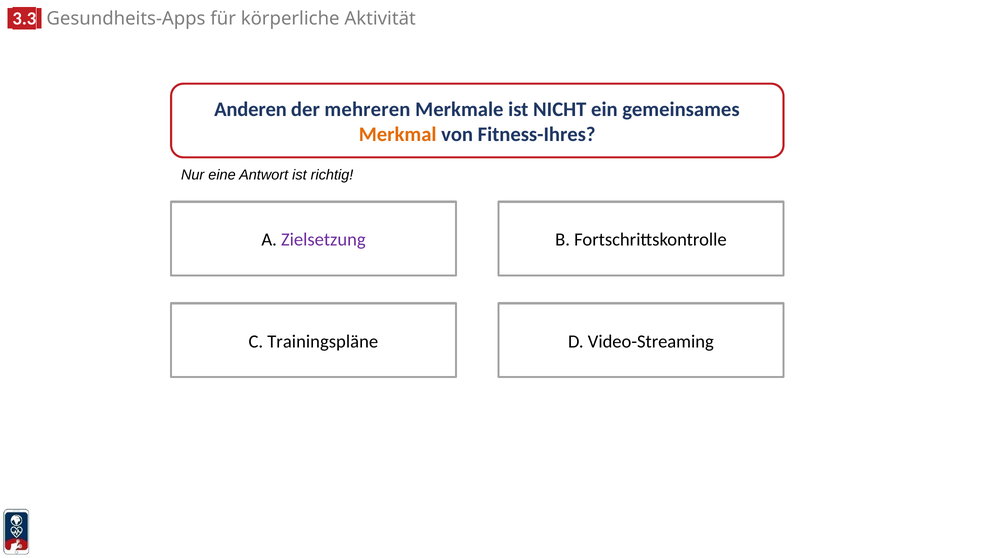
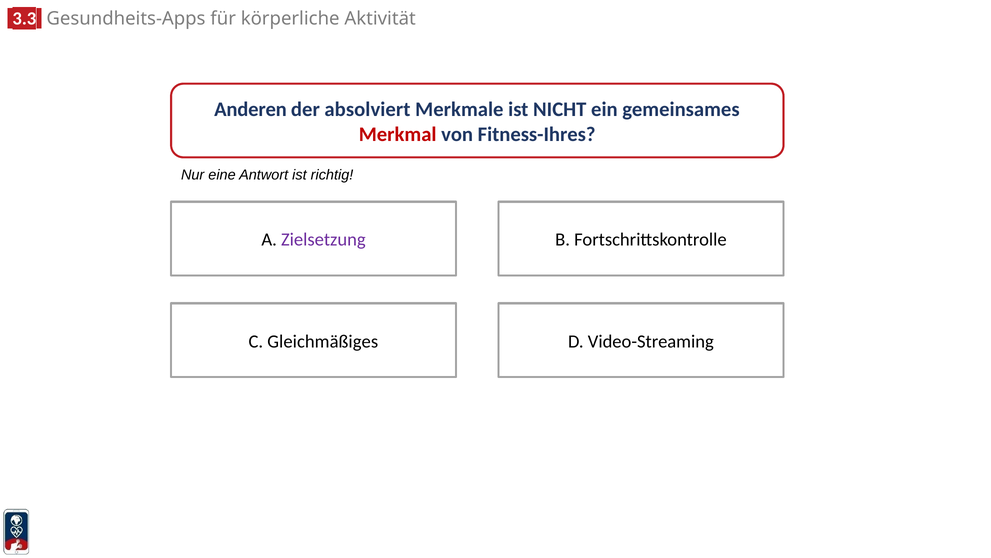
mehreren: mehreren -> absolviert (368, 109)
Merkmal colour: orange -> red (398, 134)
Trainingspläne: Trainingspläne -> Gleichmäßiges (323, 341)
